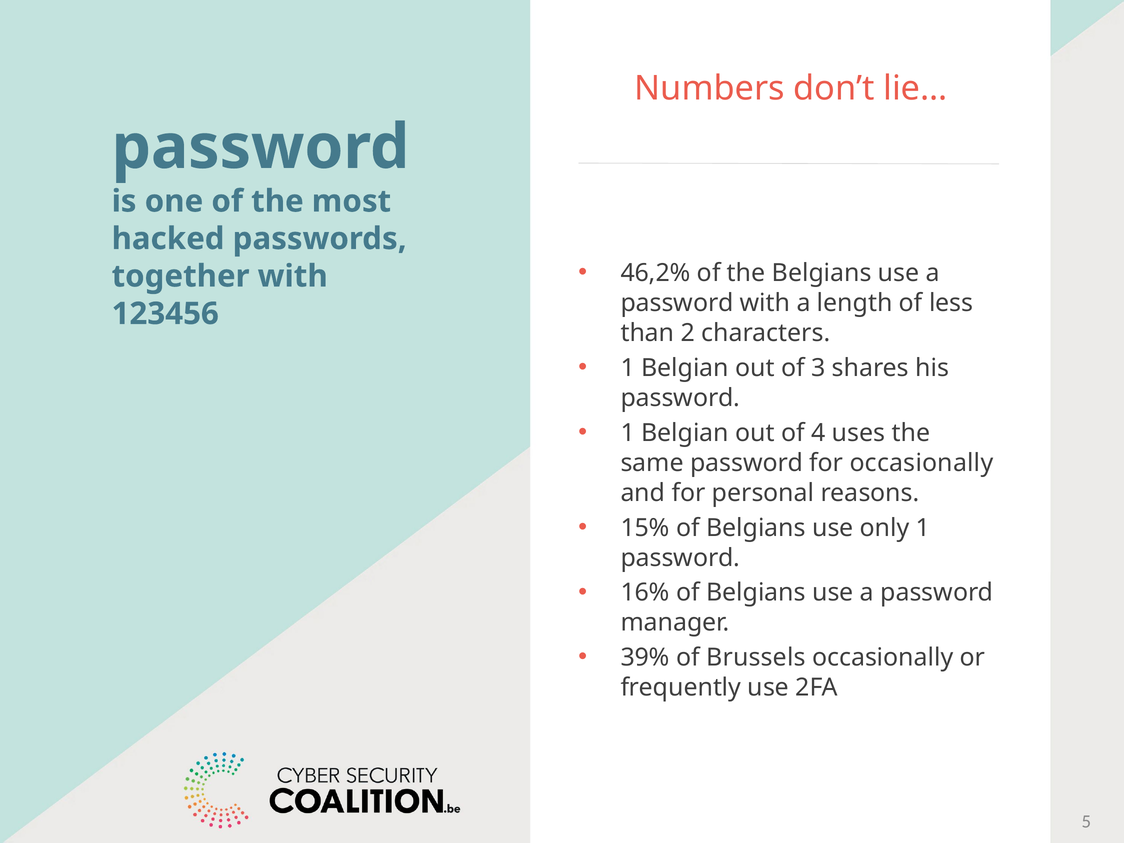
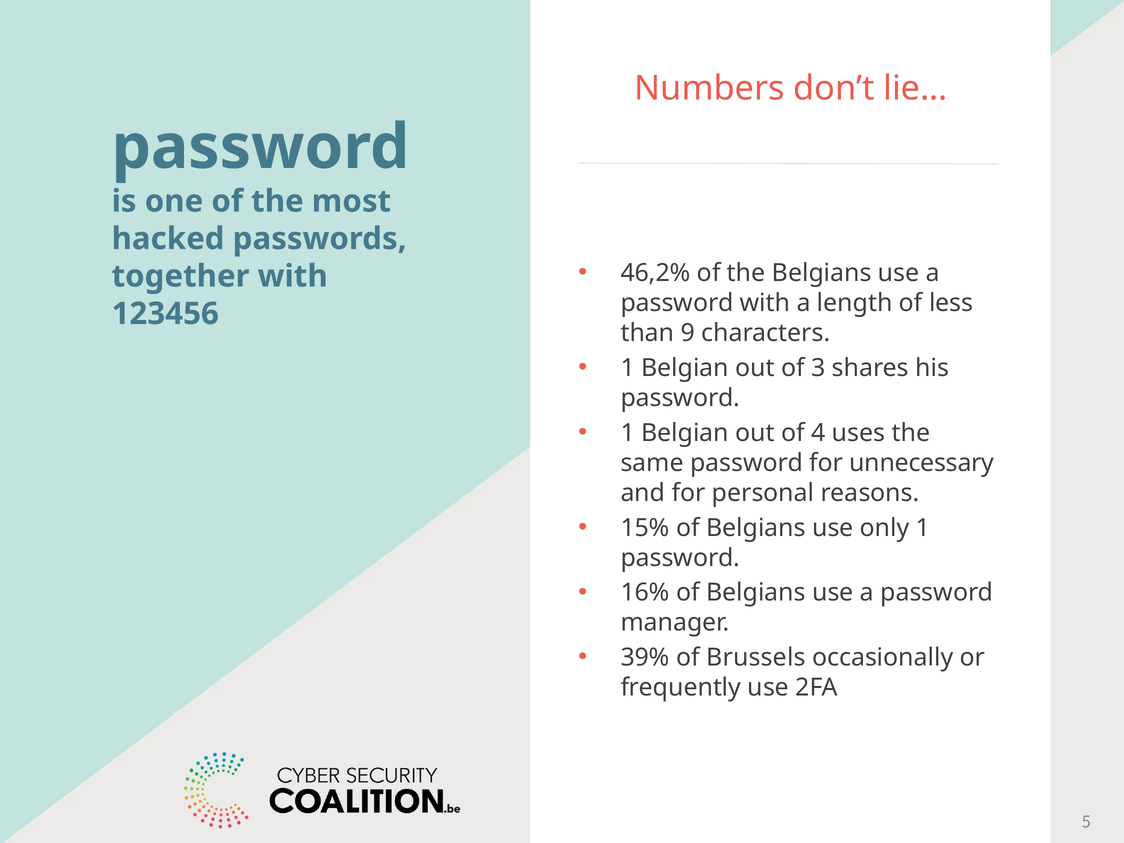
2: 2 -> 9 (688, 333)
for occasionally: occasionally -> unnecessary (922, 463)
